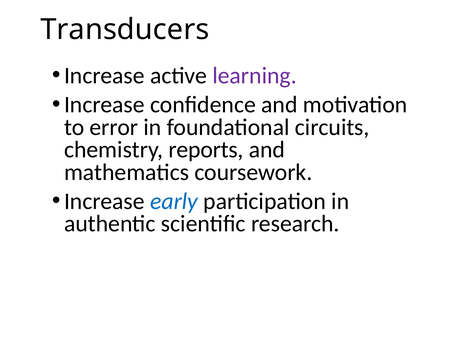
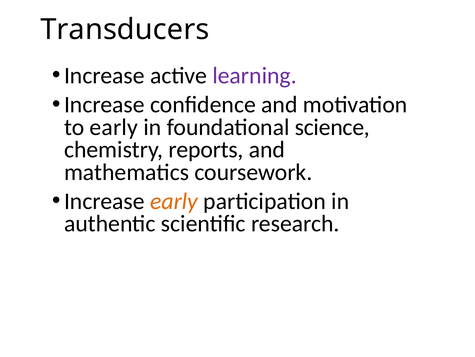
to error: error -> early (114, 127)
circuits: circuits -> science (332, 127)
early colour: blue -> orange (174, 201)
